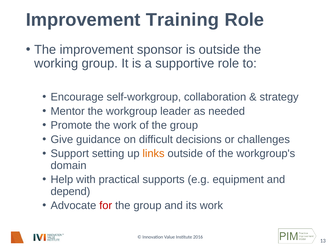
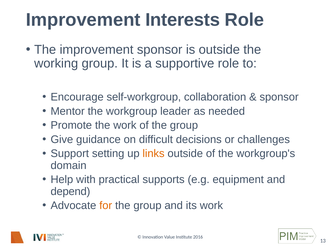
Training: Training -> Interests (183, 20)
strategy: strategy -> sponsor (279, 97)
for colour: red -> orange (106, 205)
